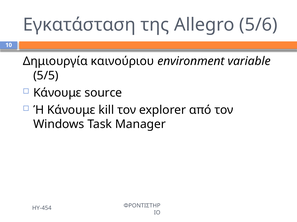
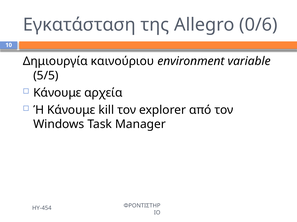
5/6: 5/6 -> 0/6 (258, 25)
source: source -> αρχεία (103, 93)
